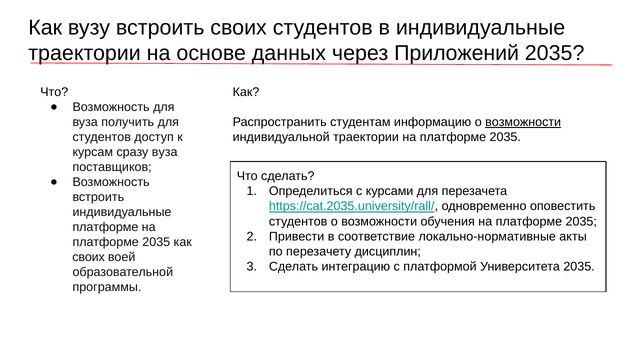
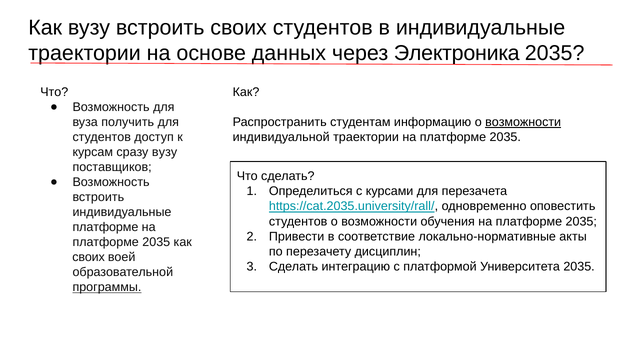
Приложений: Приложений -> Электроника (457, 53)
сразу вуза: вуза -> вузу (165, 152)
программы underline: none -> present (107, 287)
